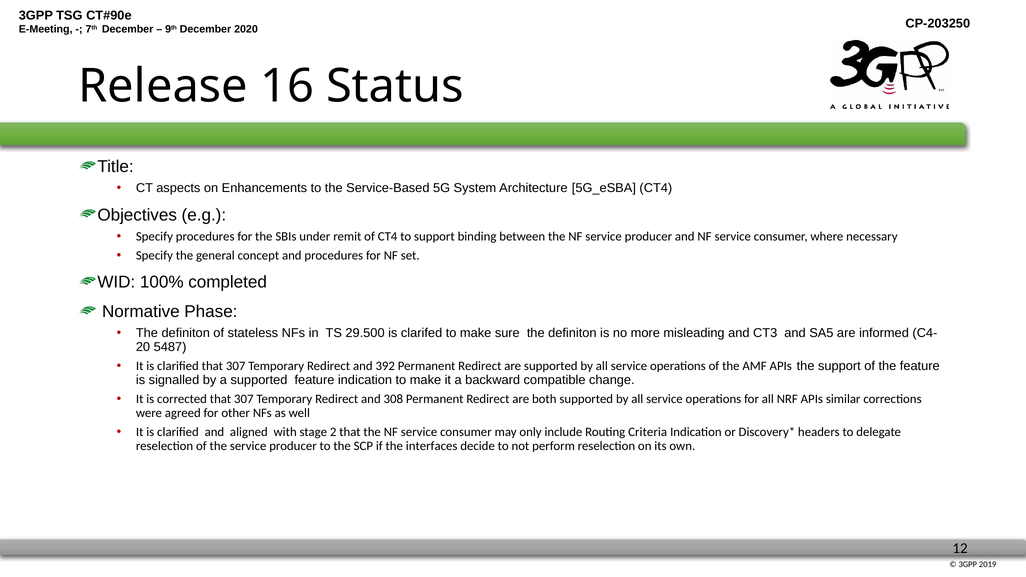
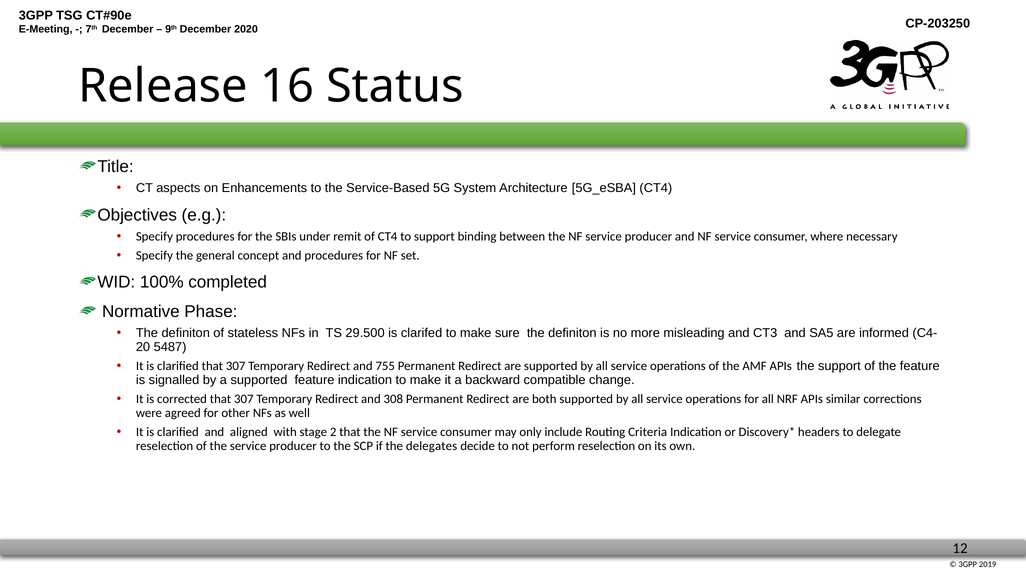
392: 392 -> 755 (385, 366)
interfaces: interfaces -> delegates (432, 446)
